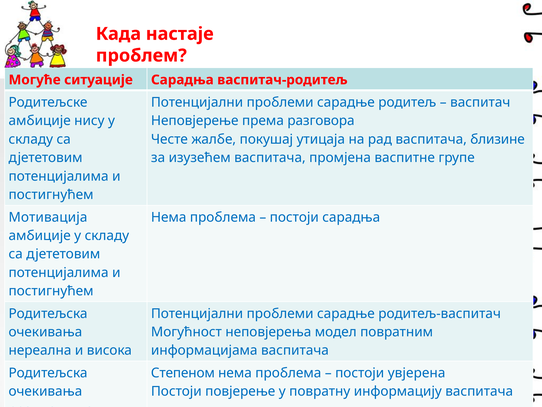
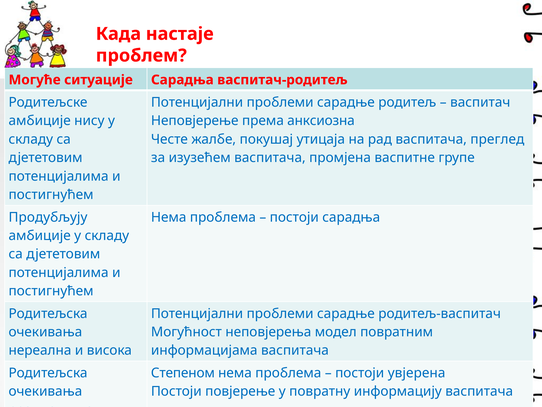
разговора: разговора -> анксиозна (321, 121)
близине: близине -> преглед (497, 139)
Мотивација: Мотивација -> Продубљују (48, 217)
